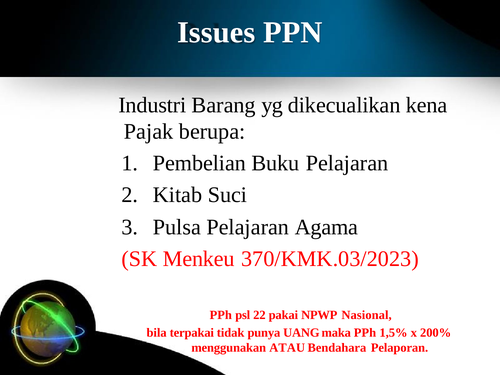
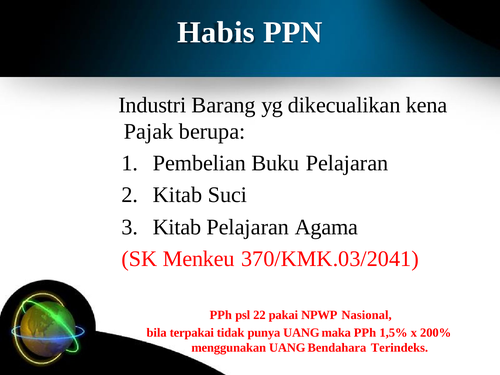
Issues: Issues -> Habis (216, 33)
Pulsa: Pulsa -> Kitab (177, 227)
370/KMK.03/2023: 370/KMK.03/2023 -> 370/KMK.03/2041 (330, 259)
menggunakan ATAU: ATAU -> UANG (287, 348)
Pelaporan: Pelaporan -> Terindeks (399, 348)
